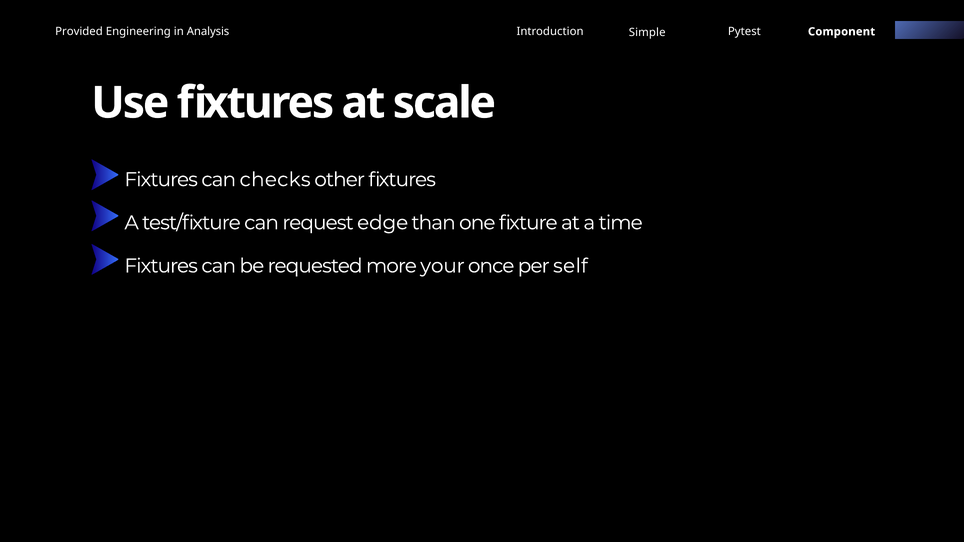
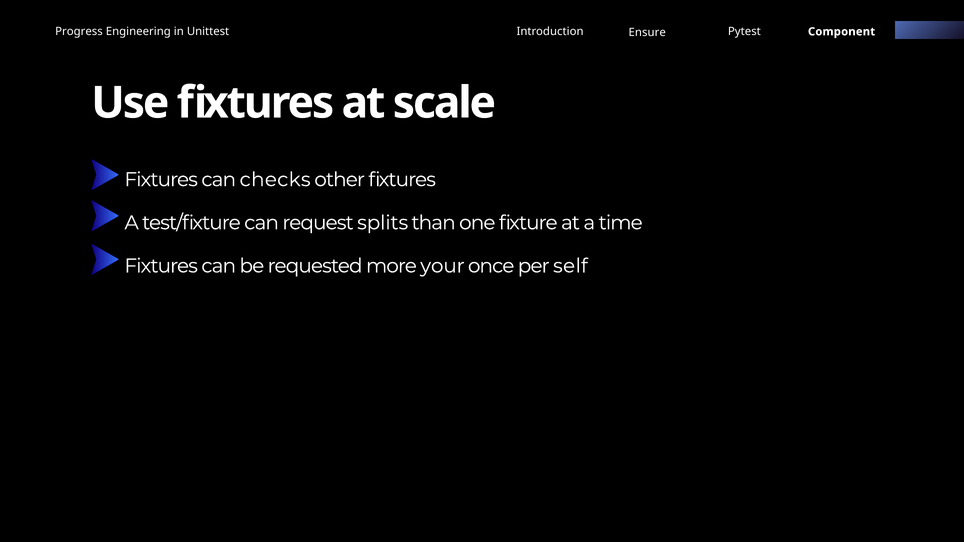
Provided: Provided -> Progress (79, 32)
Analysis: Analysis -> Unittest (208, 32)
Simple: Simple -> Ensure (647, 33)
edge: edge -> splits (383, 223)
